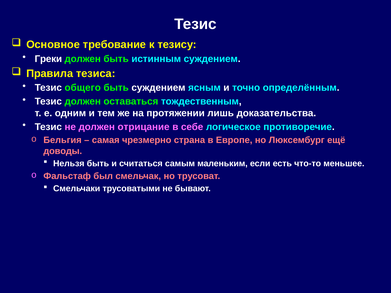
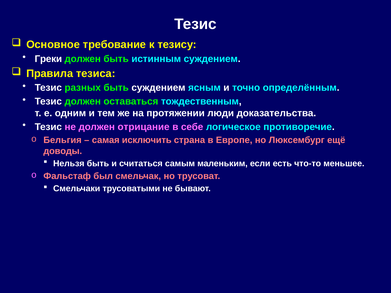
общего: общего -> разных (83, 88)
лишь: лишь -> люди (221, 113)
чрезмерно: чрезмерно -> исключить (147, 140)
